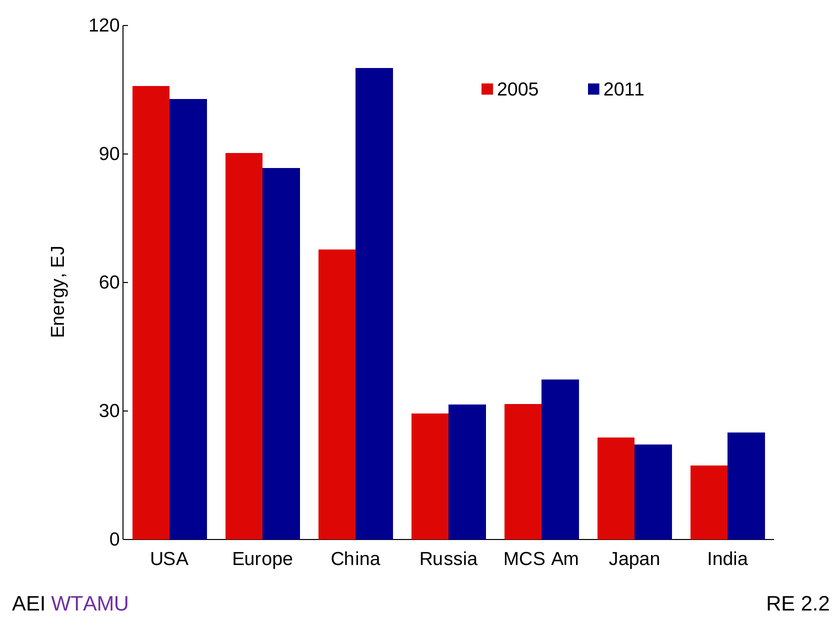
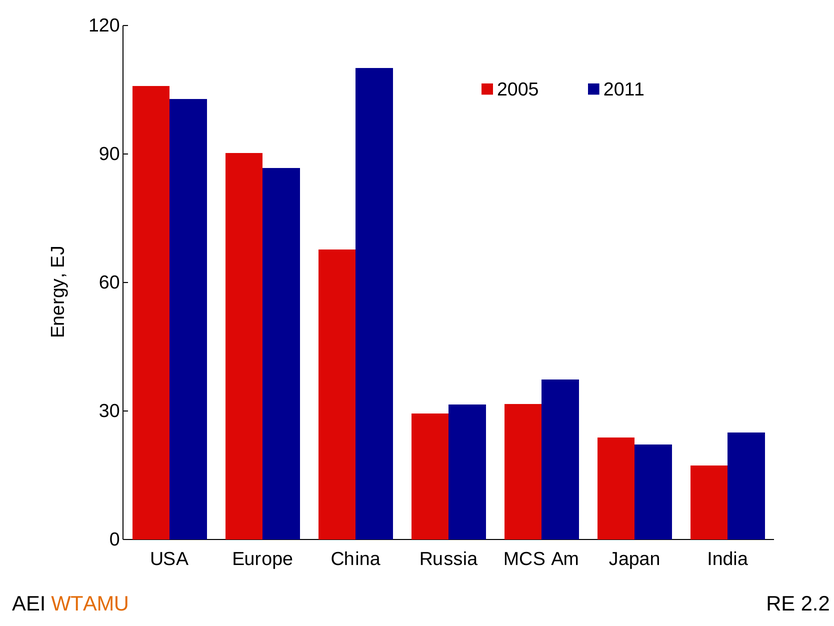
WTAMU colour: purple -> orange (90, 603)
